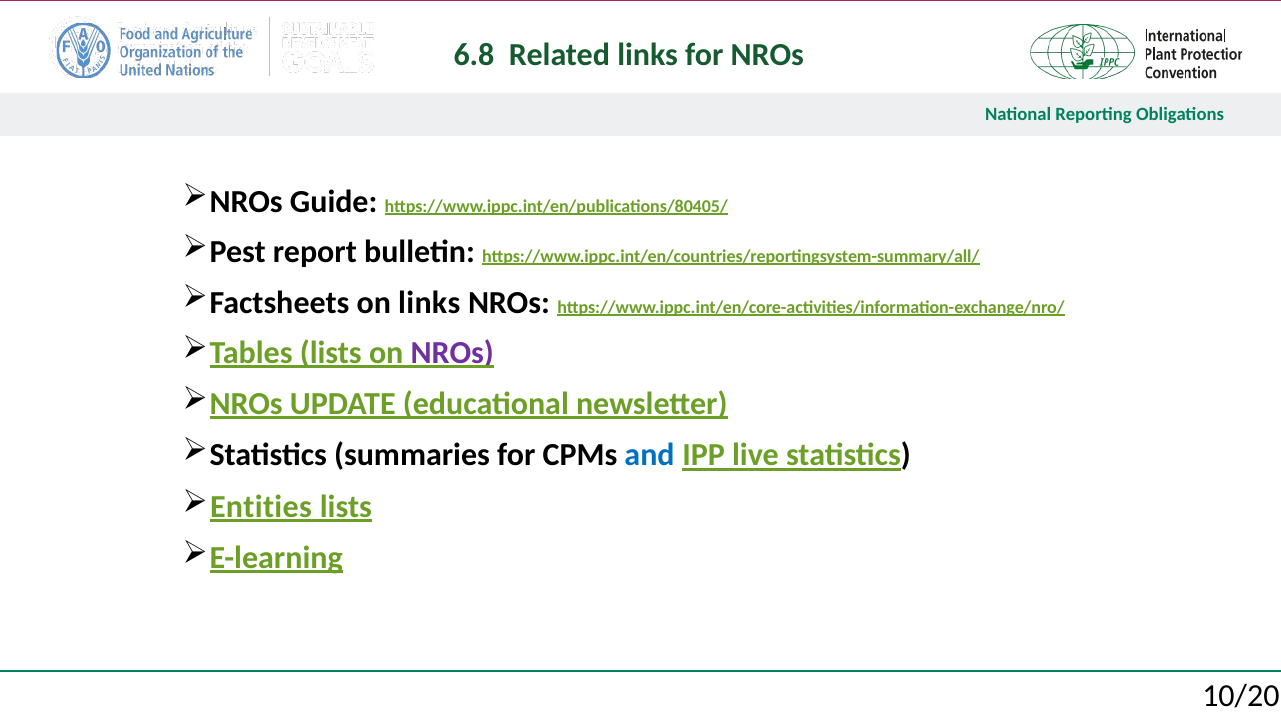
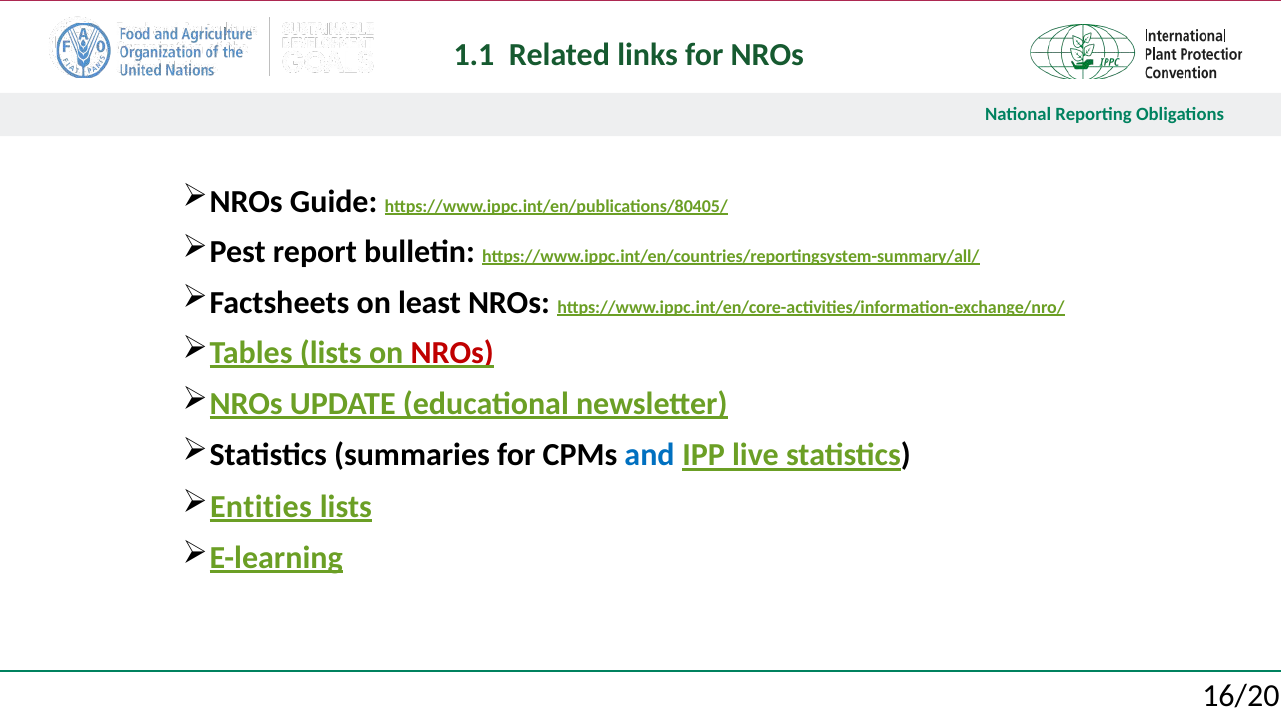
6.8: 6.8 -> 1.1 (474, 55)
on links: links -> least (430, 302)
NROs colour: purple -> red (452, 353)
10/20: 10/20 -> 16/20 (1241, 696)
